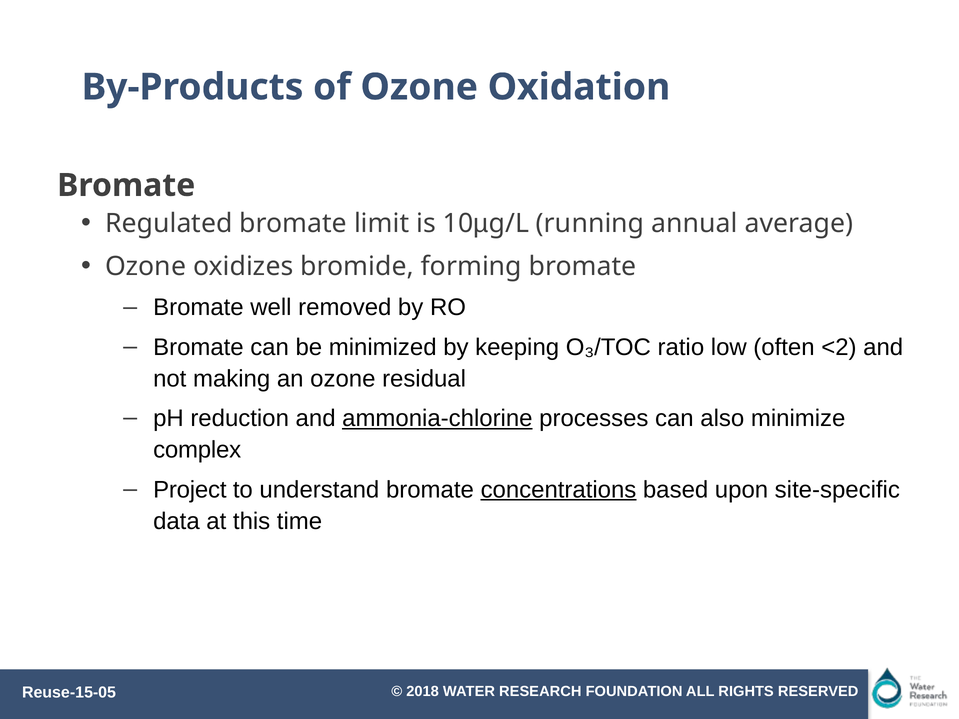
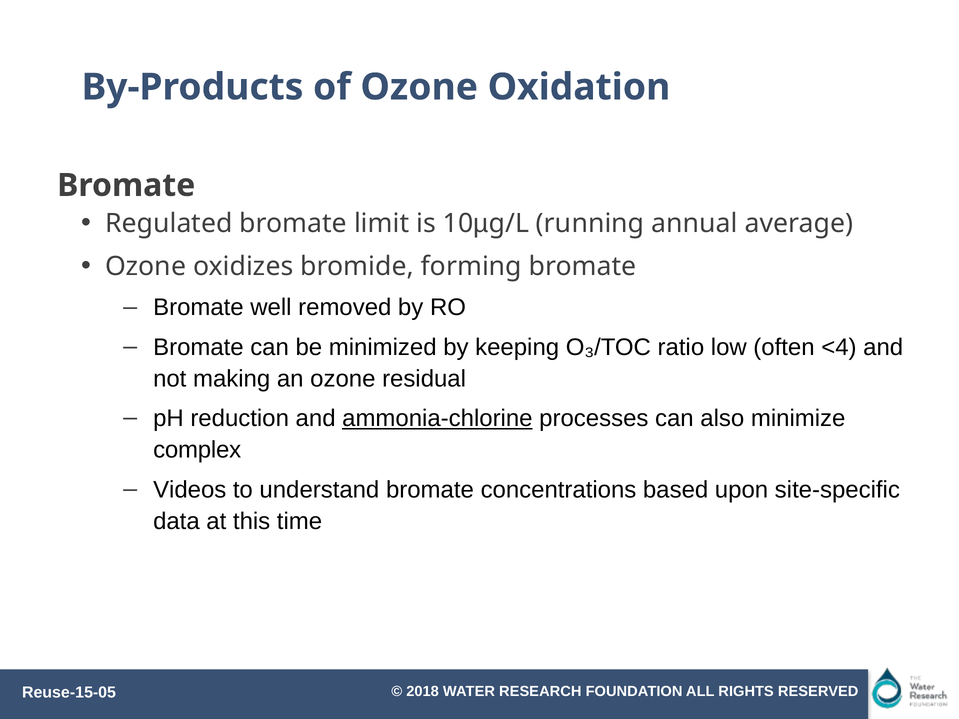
<2: <2 -> <4 (839, 347)
Project: Project -> Videos (190, 490)
concentrations underline: present -> none (558, 490)
